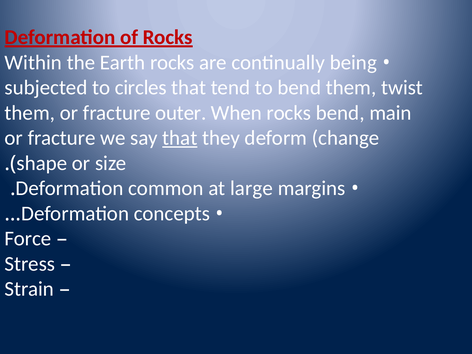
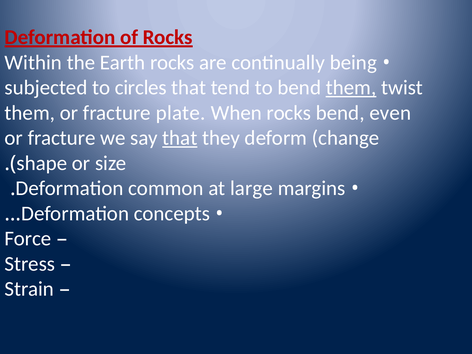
them underline: none -> present (351, 88)
outer: outer -> plate (181, 113)
main: main -> even (390, 113)
